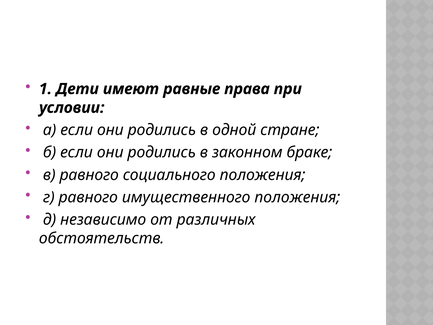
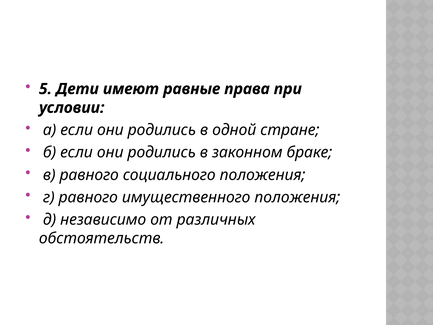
1: 1 -> 5 (45, 89)
